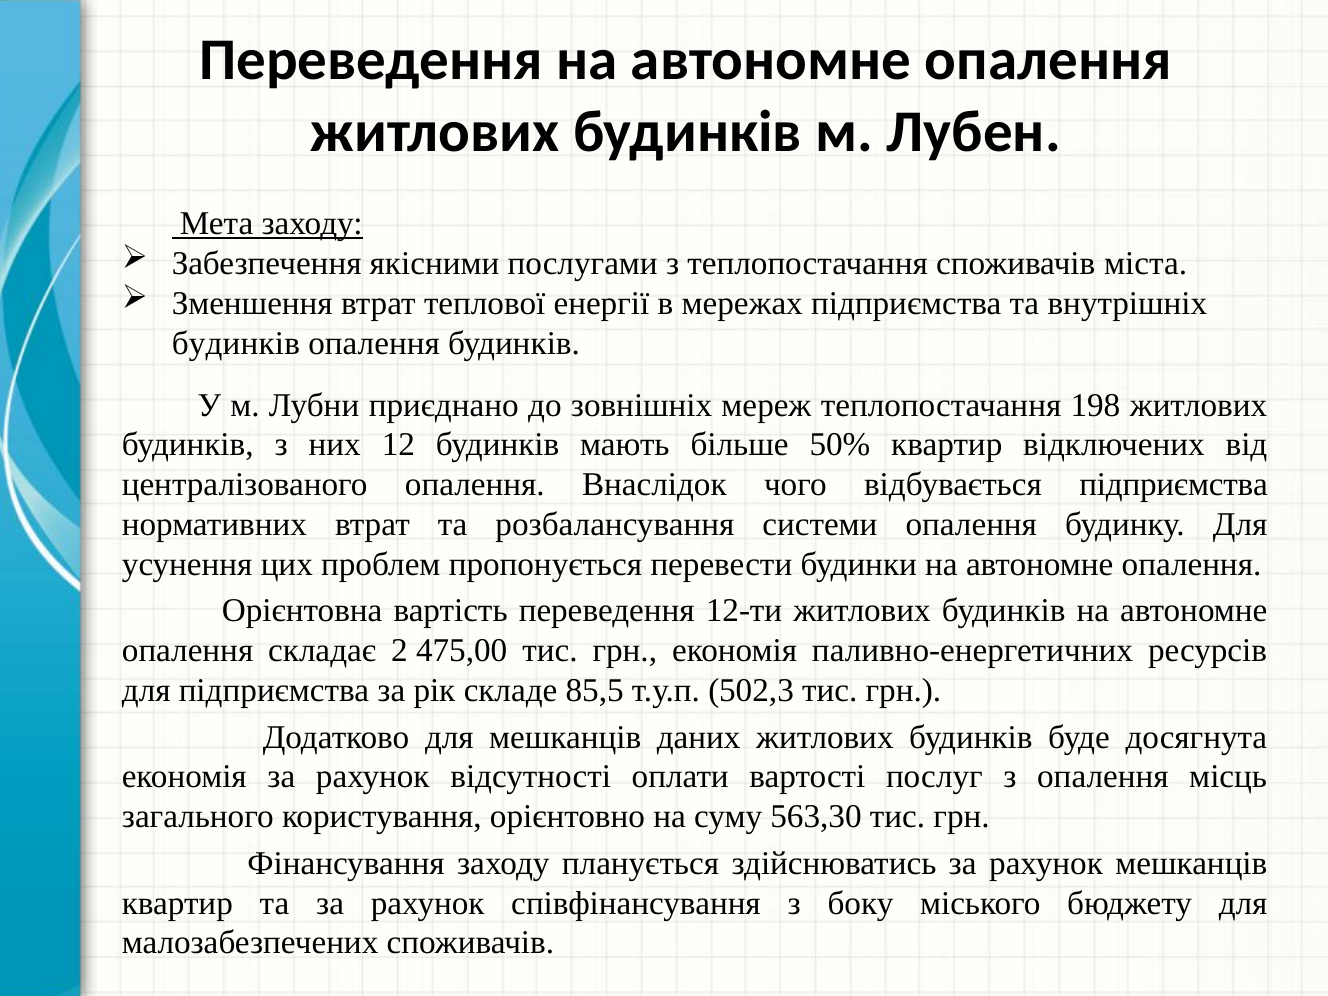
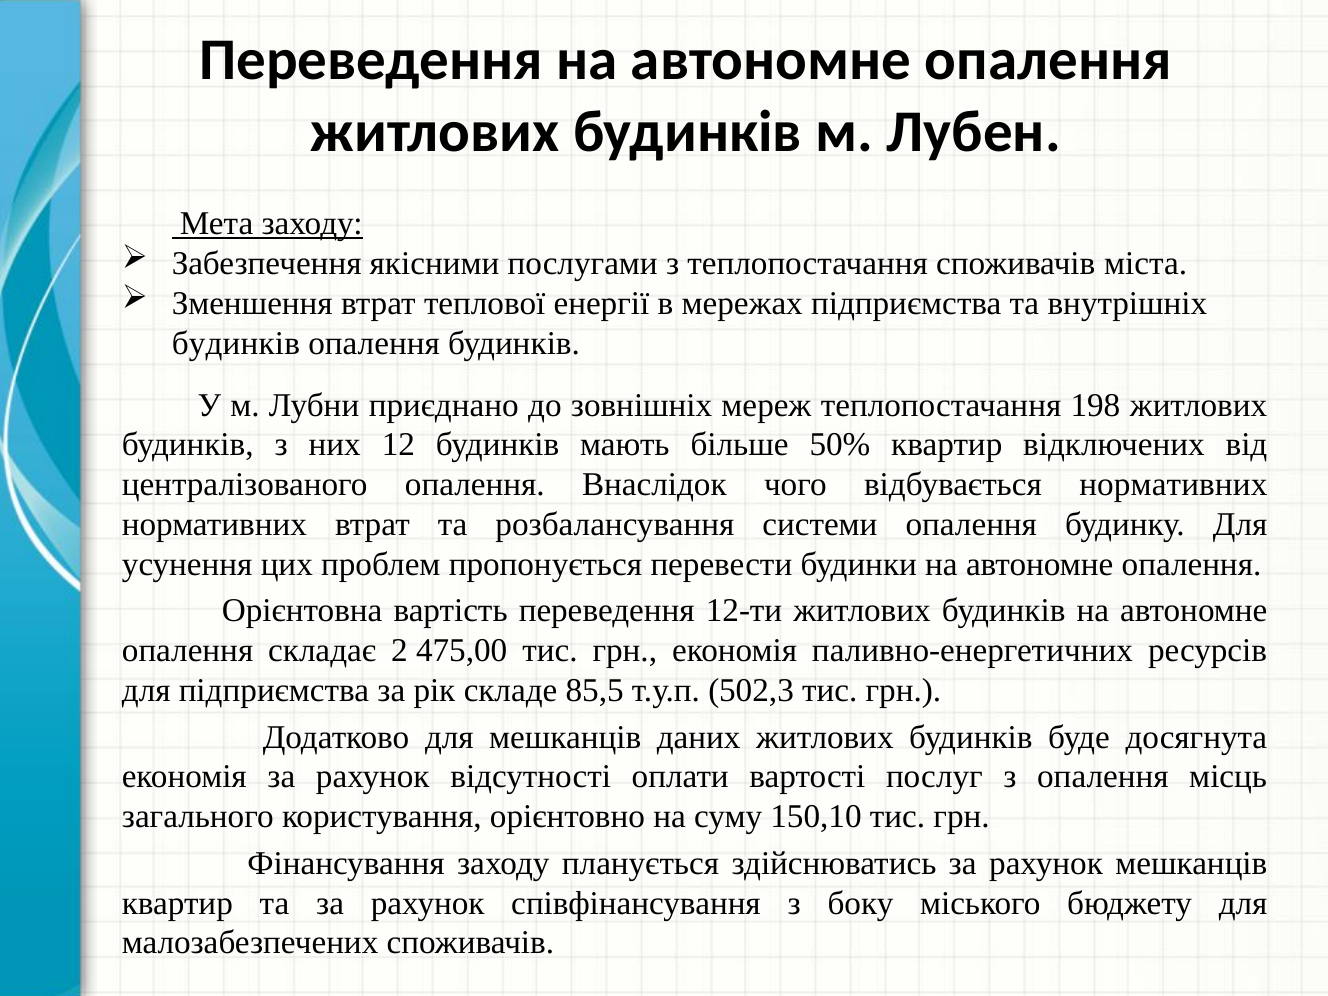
відбувається підприємства: підприємства -> нормативних (1173, 485)
563,30: 563,30 -> 150,10 (816, 817)
